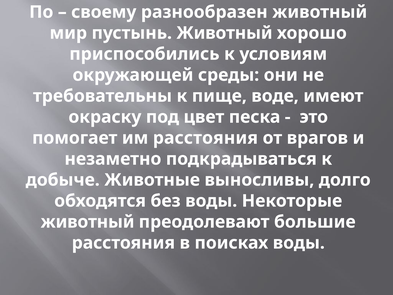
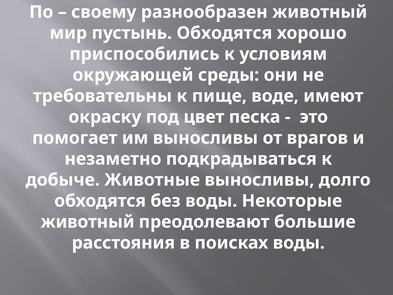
пустынь Животный: Животный -> Обходятся (224, 33)
им расстояния: расстояния -> выносливы (205, 138)
